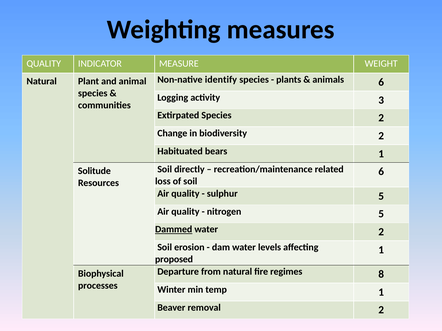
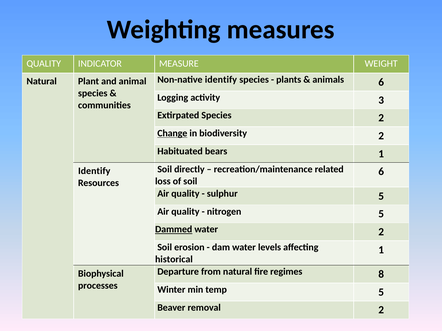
Change underline: none -> present (172, 134)
Solitude: Solitude -> Identify (94, 171)
proposed: proposed -> historical (174, 260)
temp 1: 1 -> 5 (381, 293)
